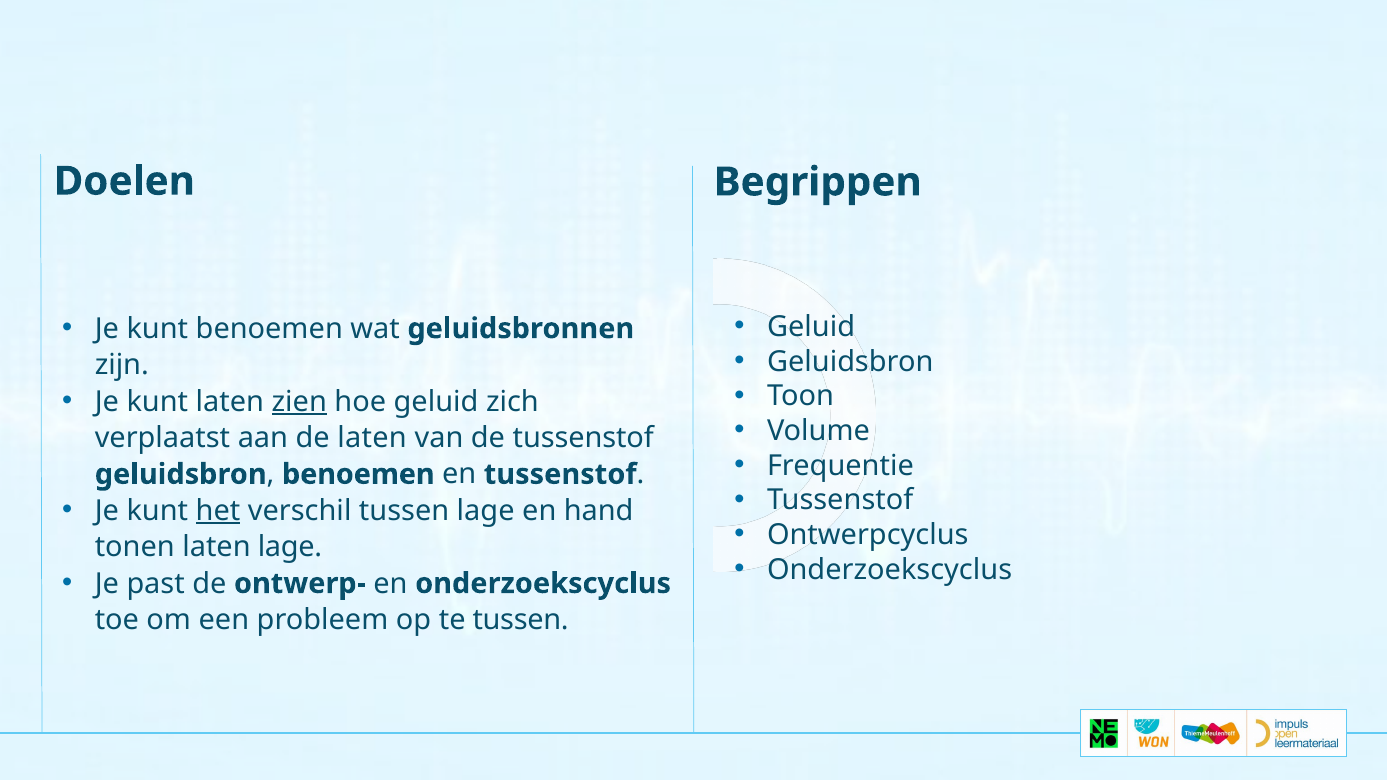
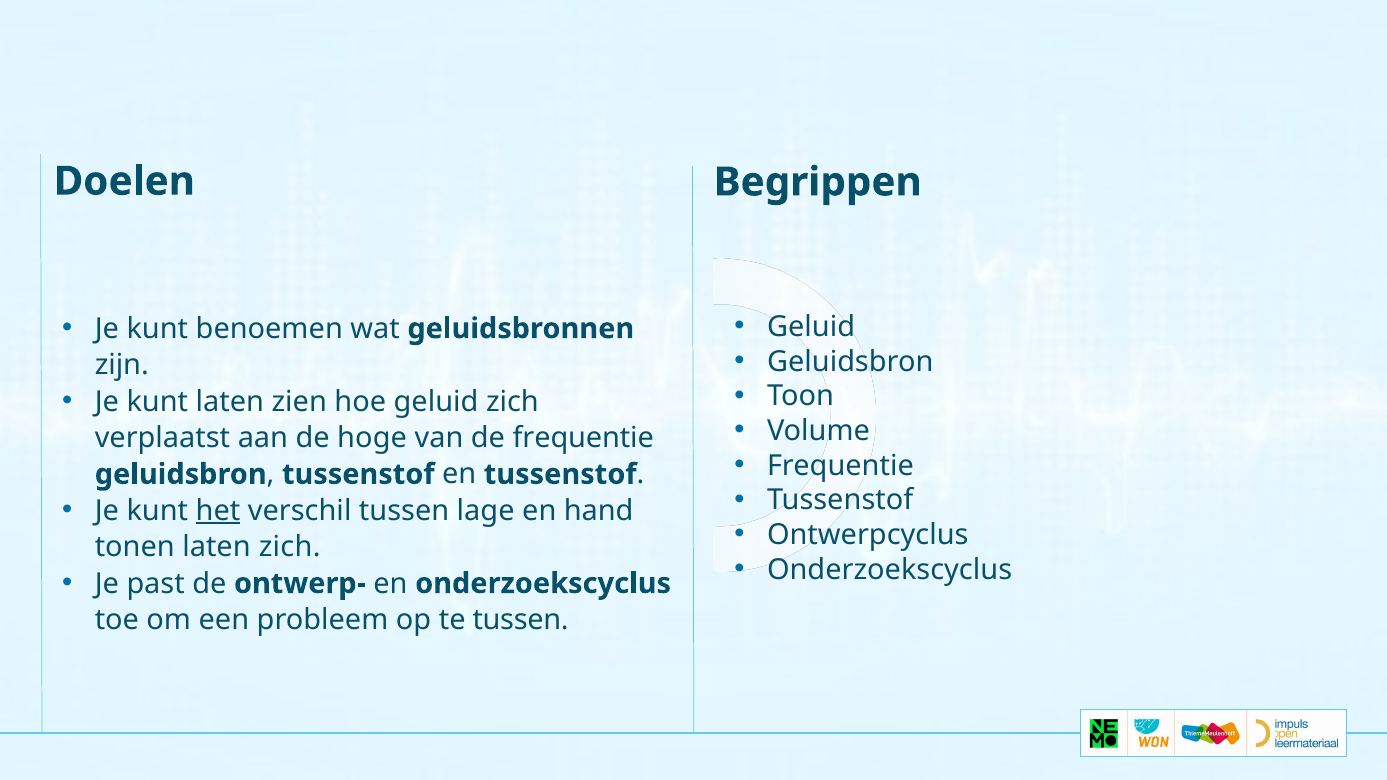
zien underline: present -> none (299, 402)
de laten: laten -> hoge (372, 438)
de tussenstof: tussenstof -> frequentie (583, 438)
benoemen: benoemen -> tussenstof (358, 474)
laten lage: lage -> zich (290, 547)
